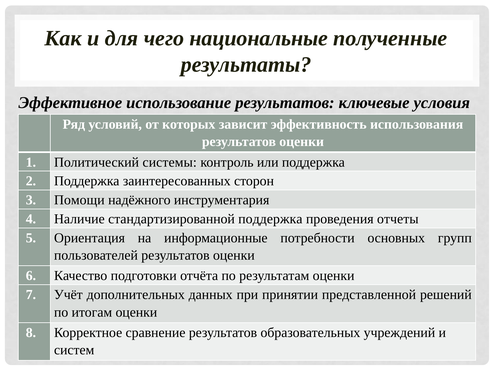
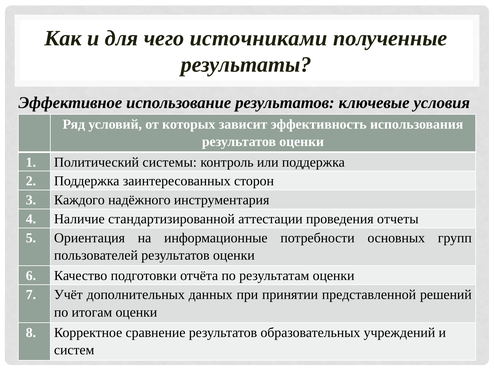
национальные: национальные -> источниками (259, 38)
Помощи: Помощи -> Каждого (79, 200)
стандартизированной поддержка: поддержка -> аттестации (270, 219)
